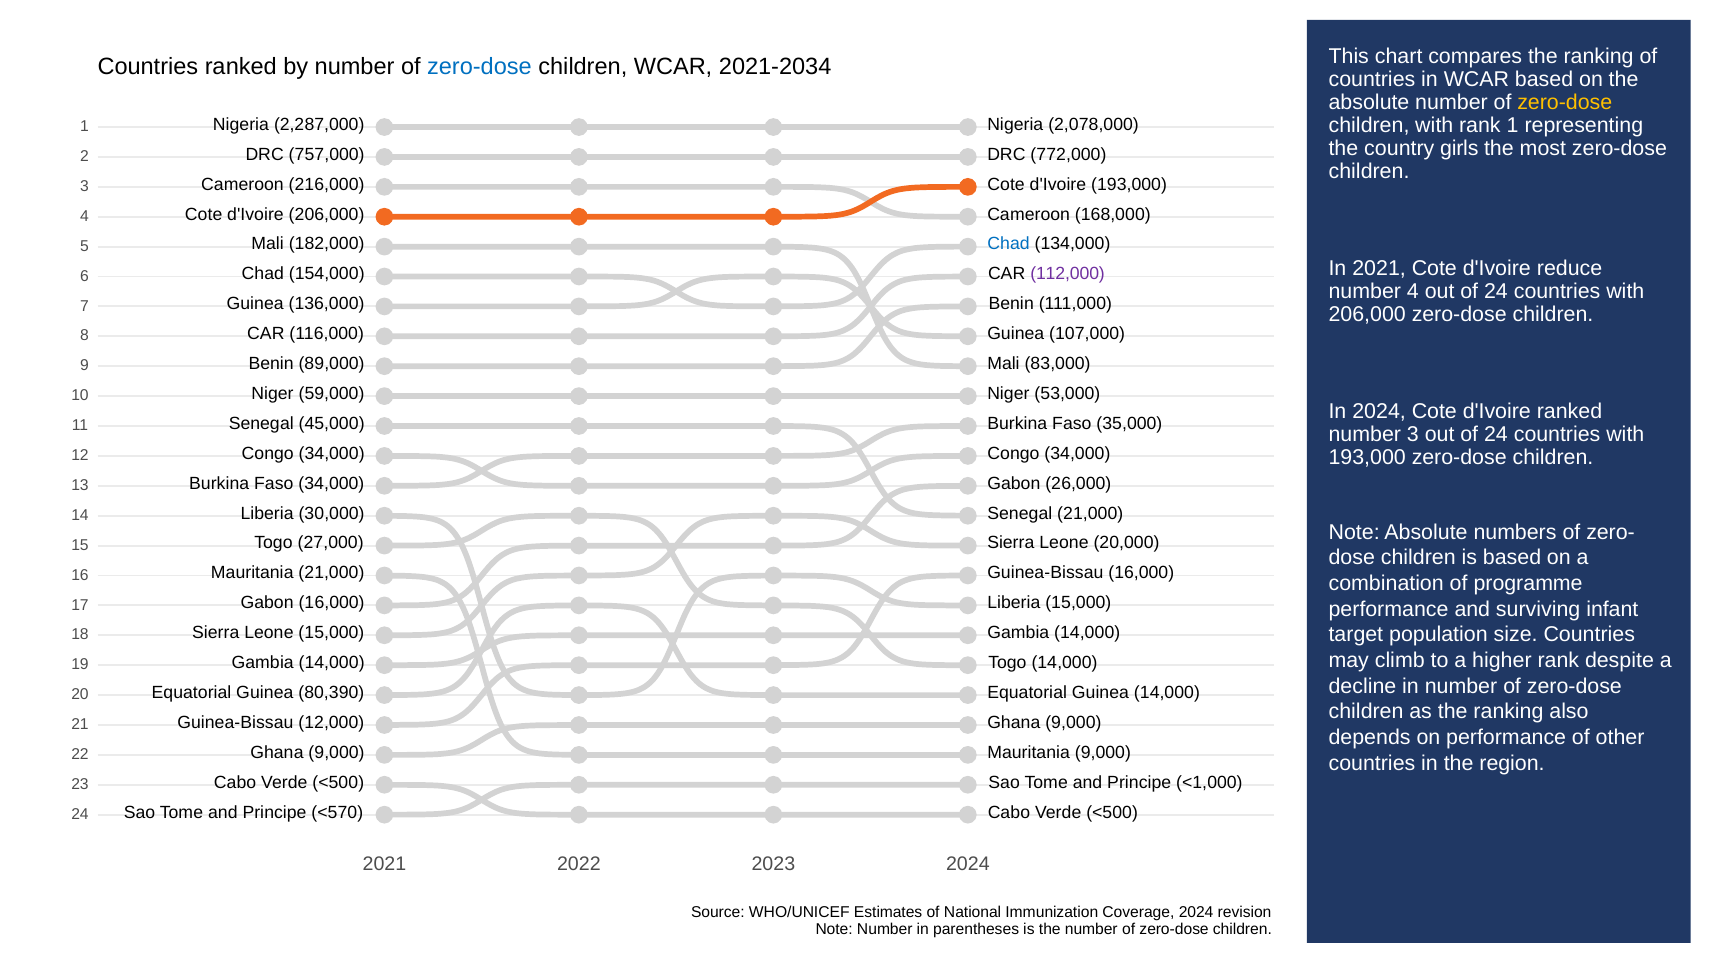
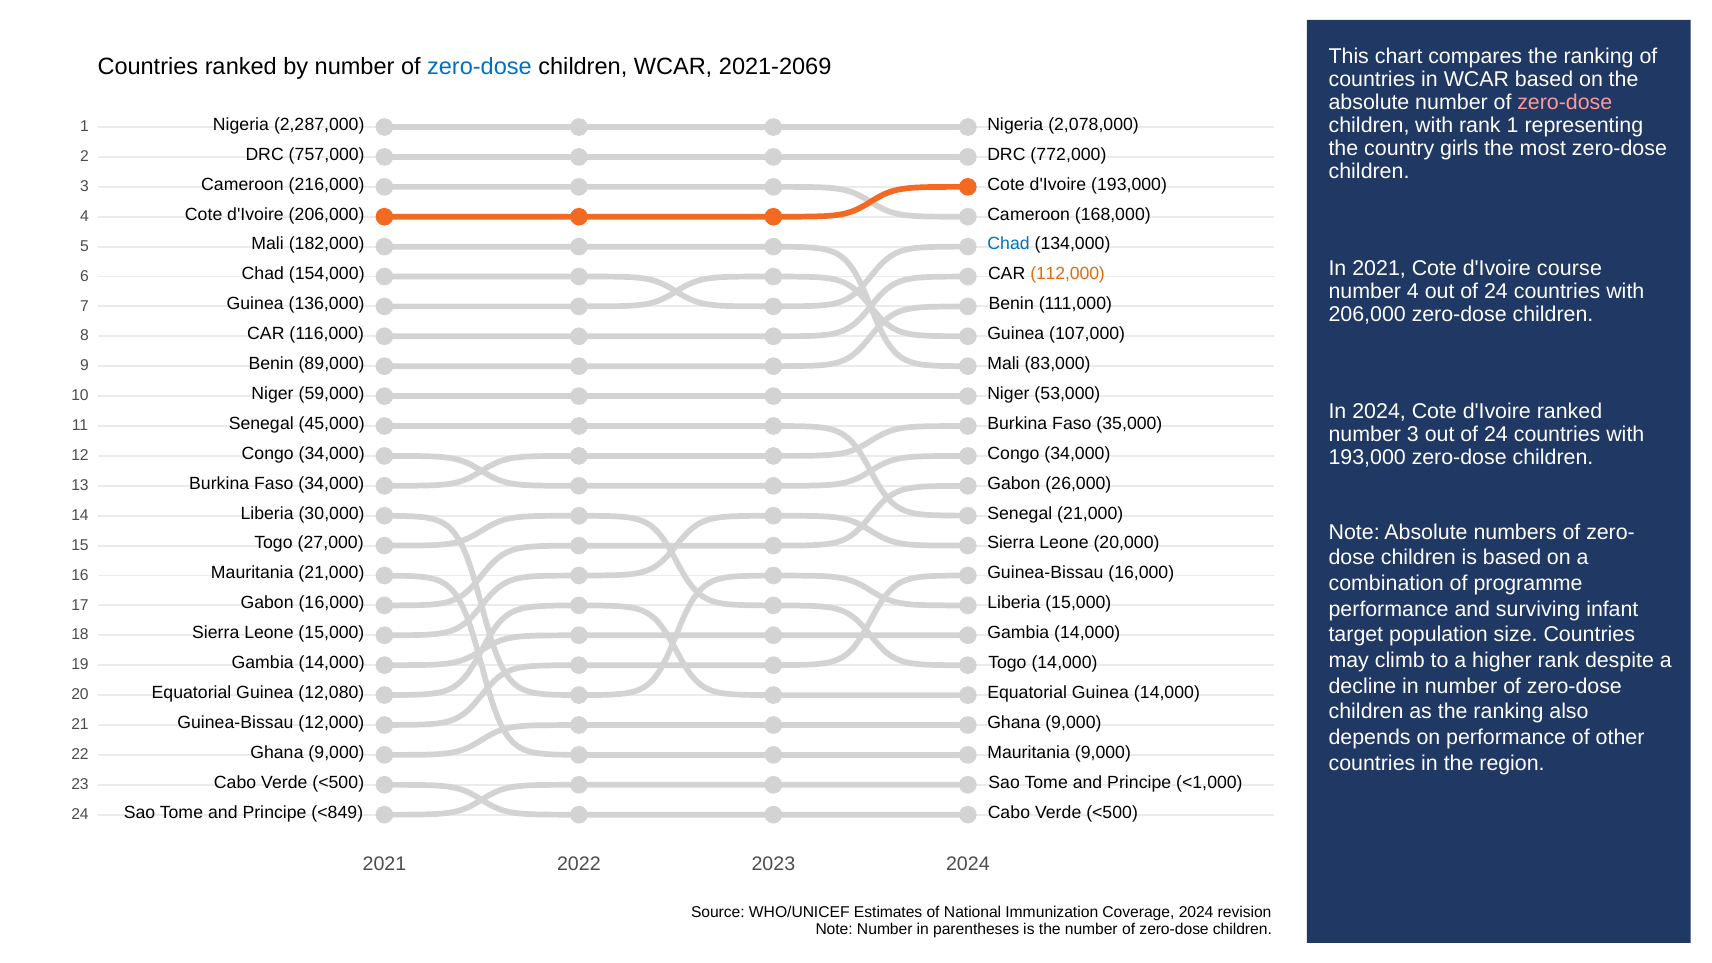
2021-2034: 2021-2034 -> 2021-2069 (775, 66)
zero-dose colour: yellow -> pink (1565, 102)
reduce: reduce -> course (1569, 269)
112,000 colour: purple -> orange (1068, 274)
80,390: 80,390 -> 12,080 (331, 693)
<570: <570 -> <849 (337, 812)
